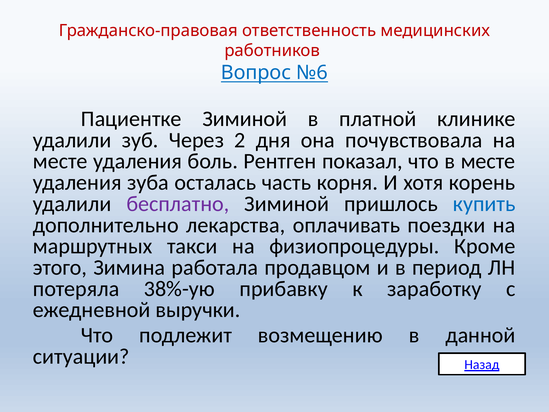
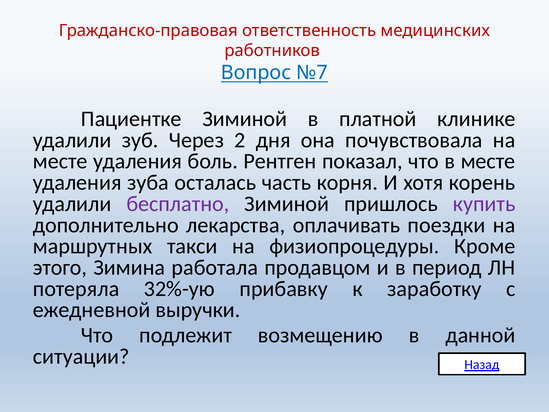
№6: №6 -> №7 (312, 73)
купить colour: blue -> purple (484, 204)
38%-ую: 38%-ую -> 32%-ую (179, 289)
